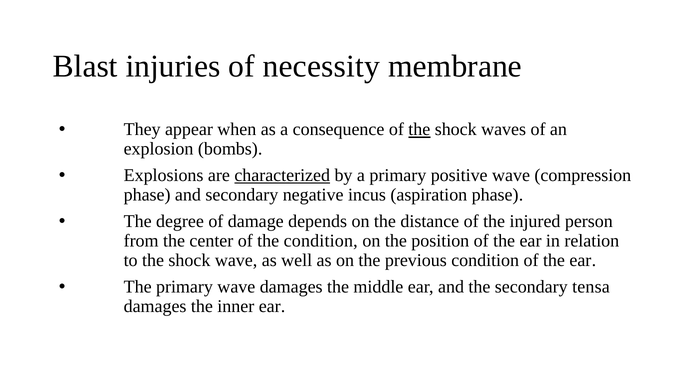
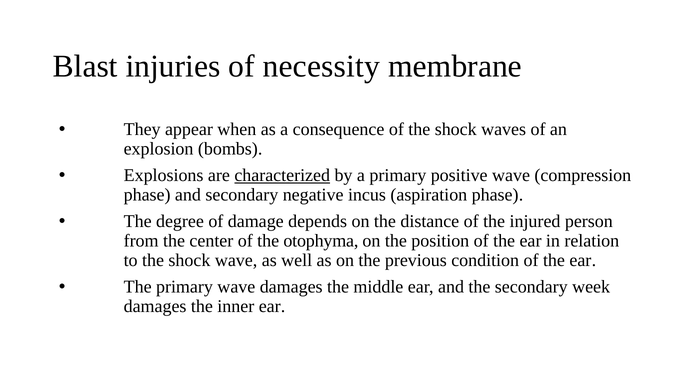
the underline: present -> none (419, 130)
the condition: condition -> otophyma (321, 241)
tensa: tensa -> week (591, 287)
